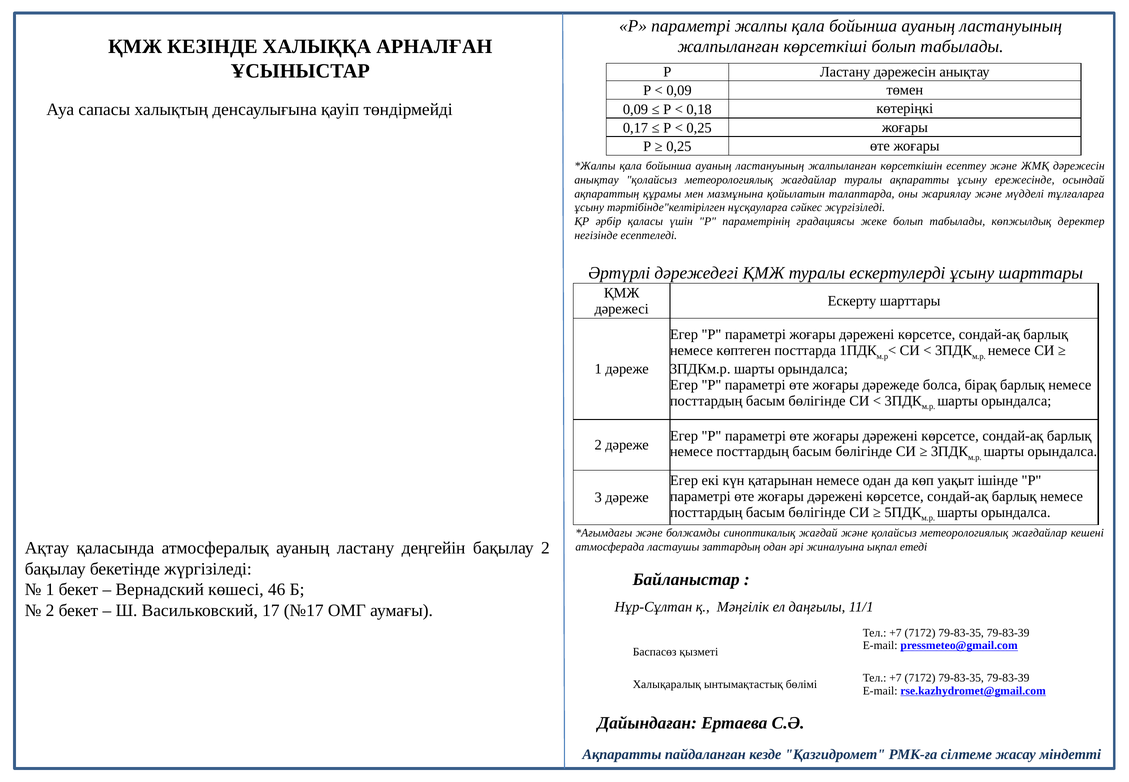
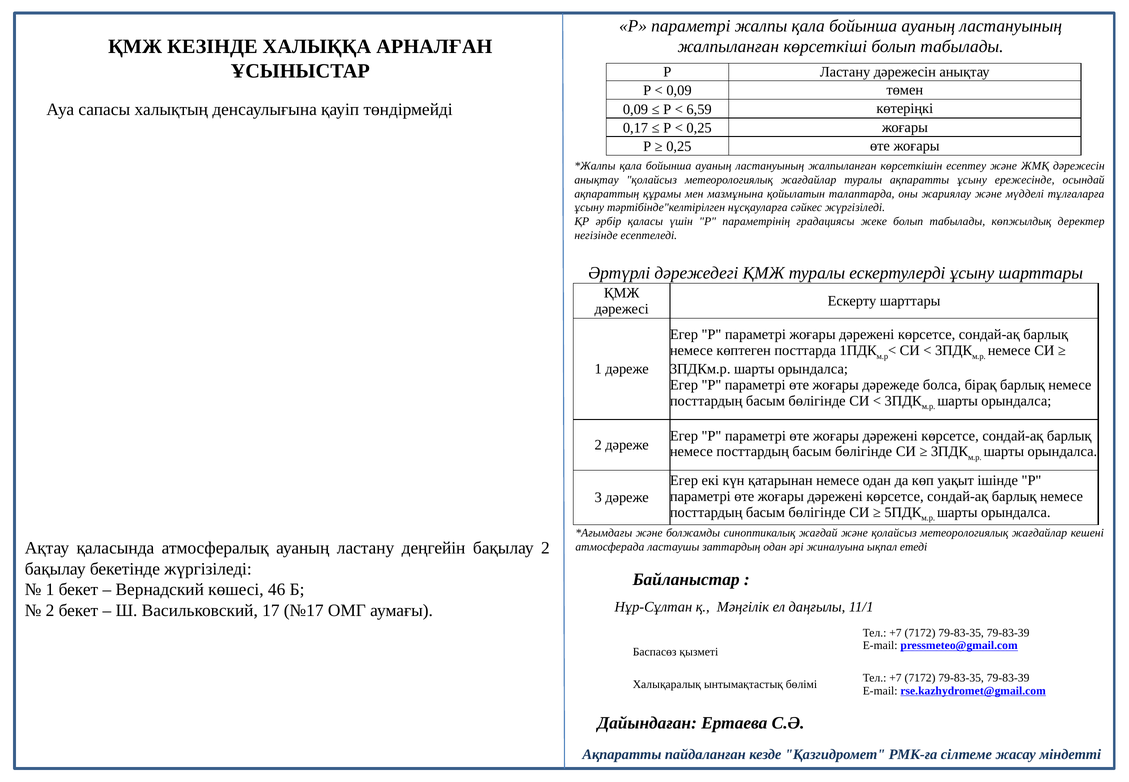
0,18: 0,18 -> 6,59 (699, 109)
